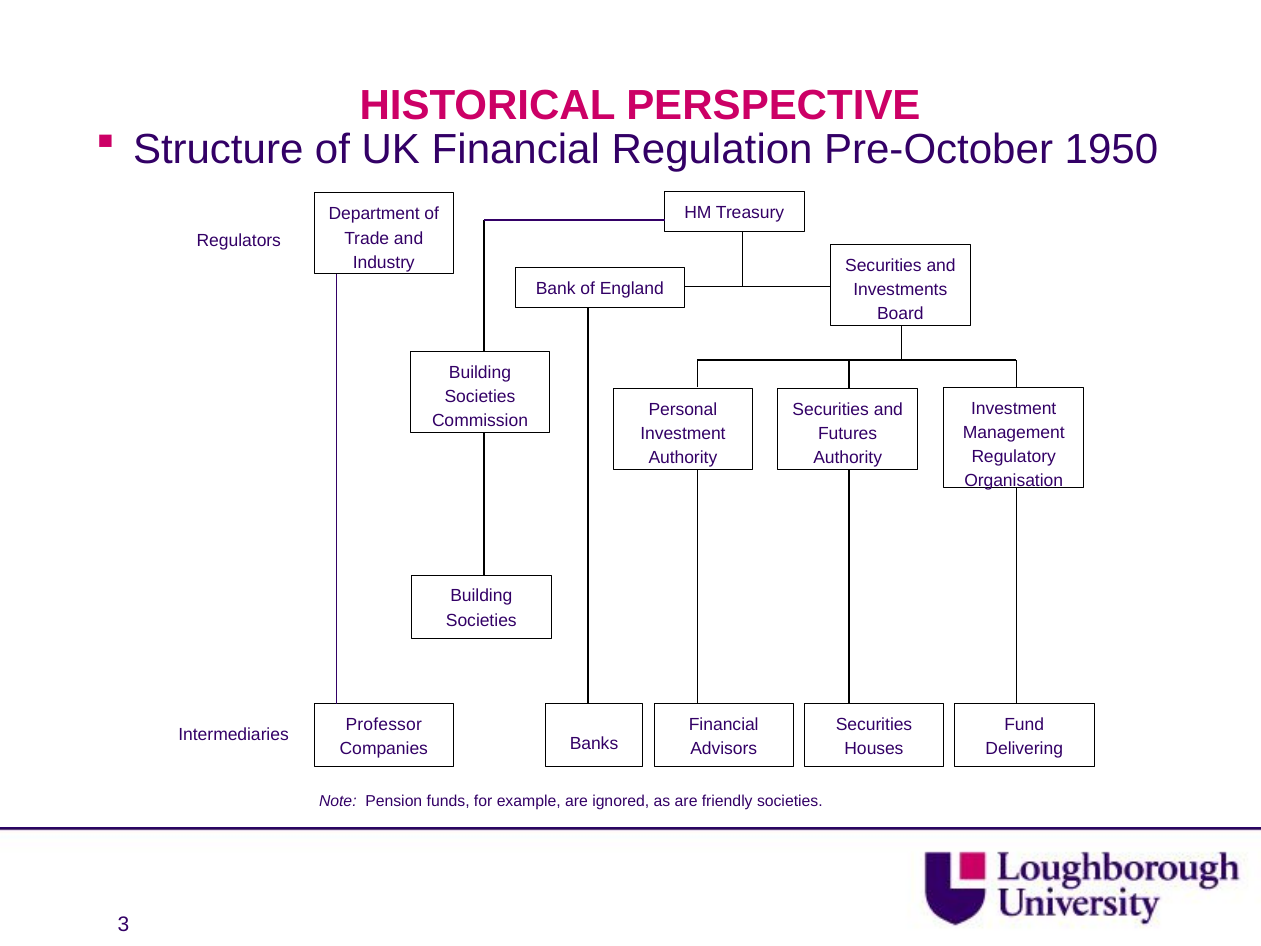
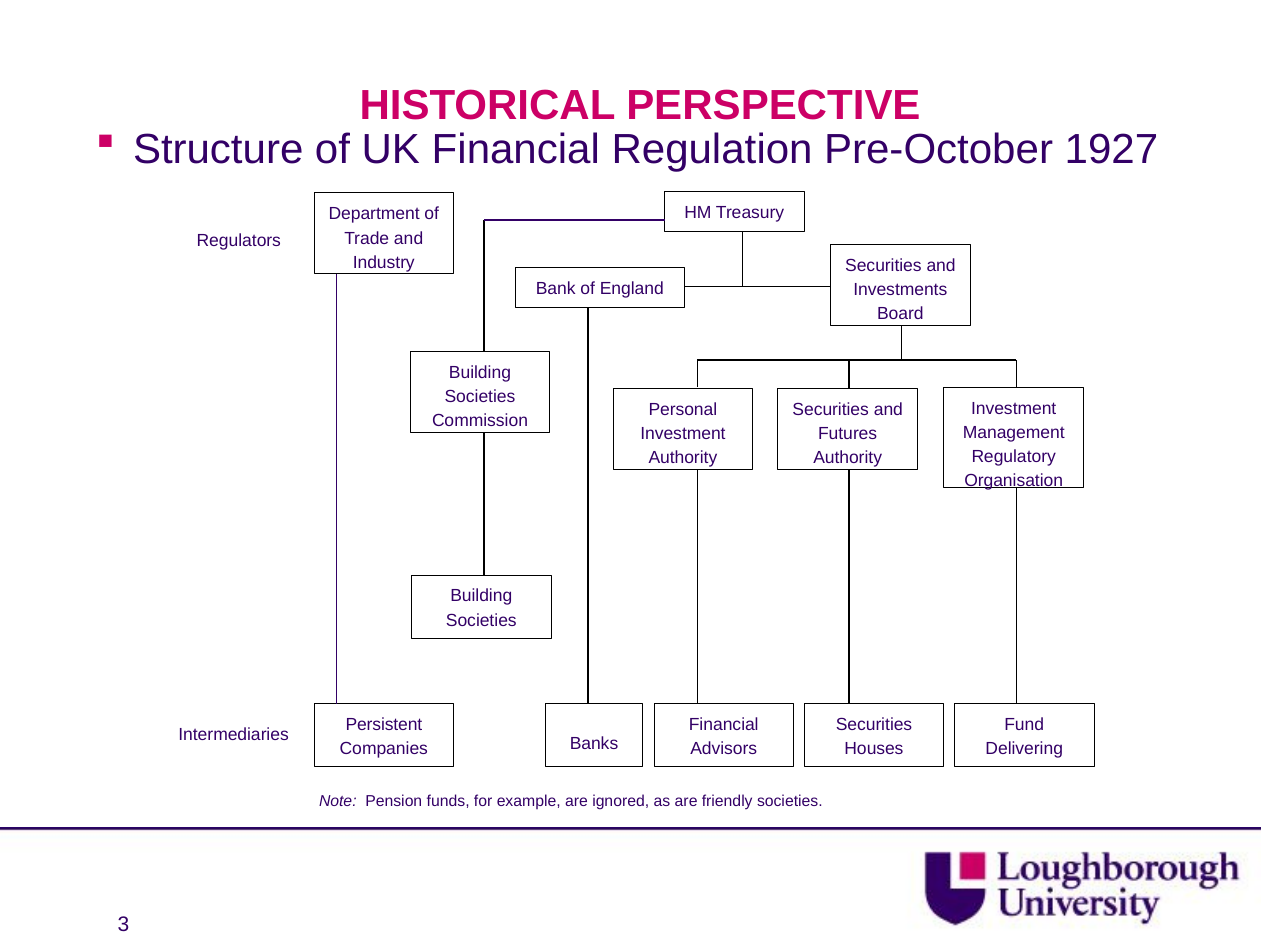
1950: 1950 -> 1927 (1111, 150)
Professor: Professor -> Persistent (384, 725)
